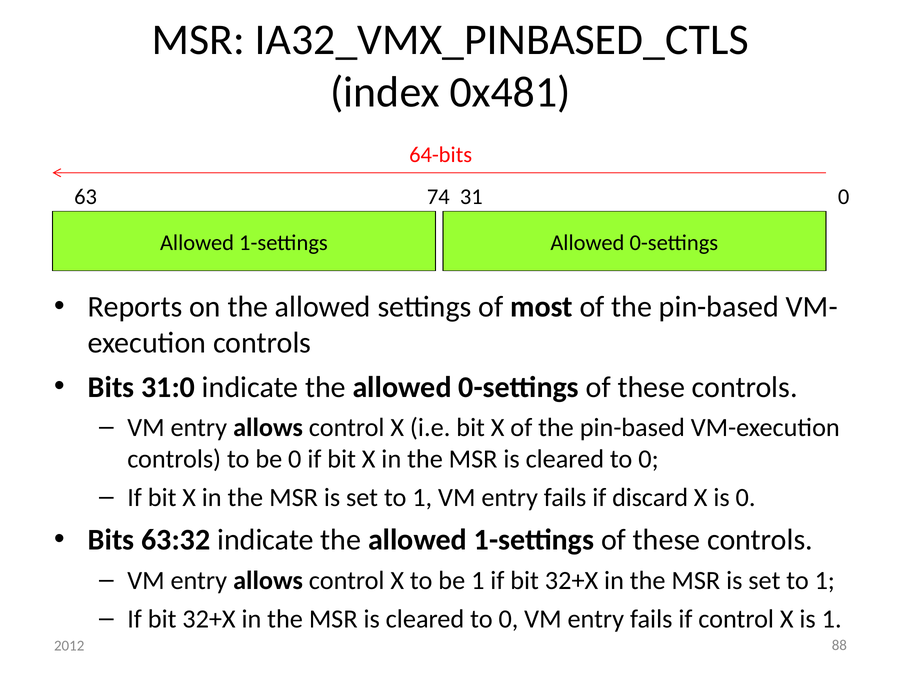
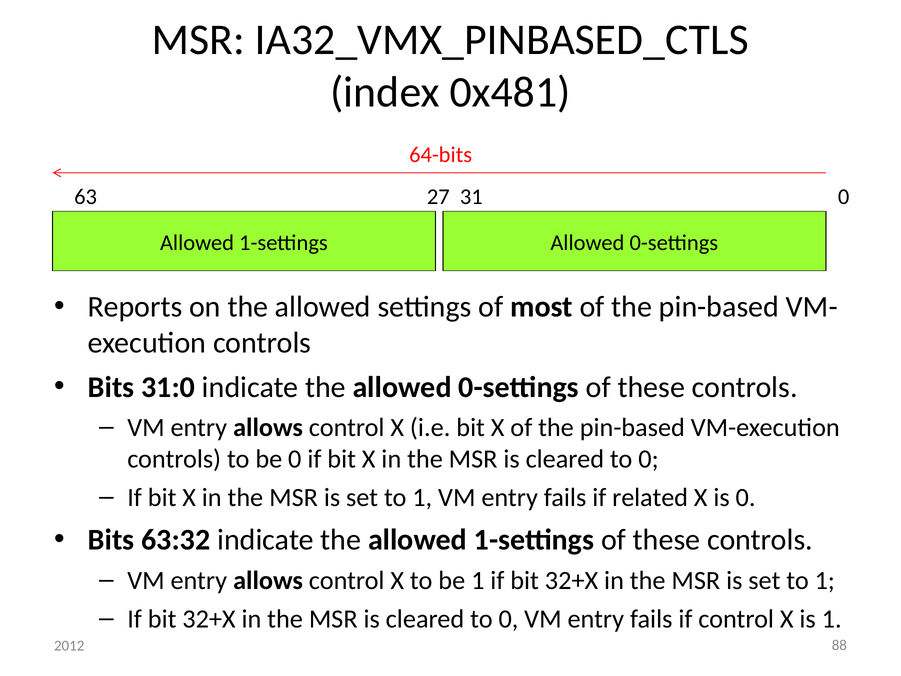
74: 74 -> 27 (438, 197)
discard: discard -> related (650, 498)
